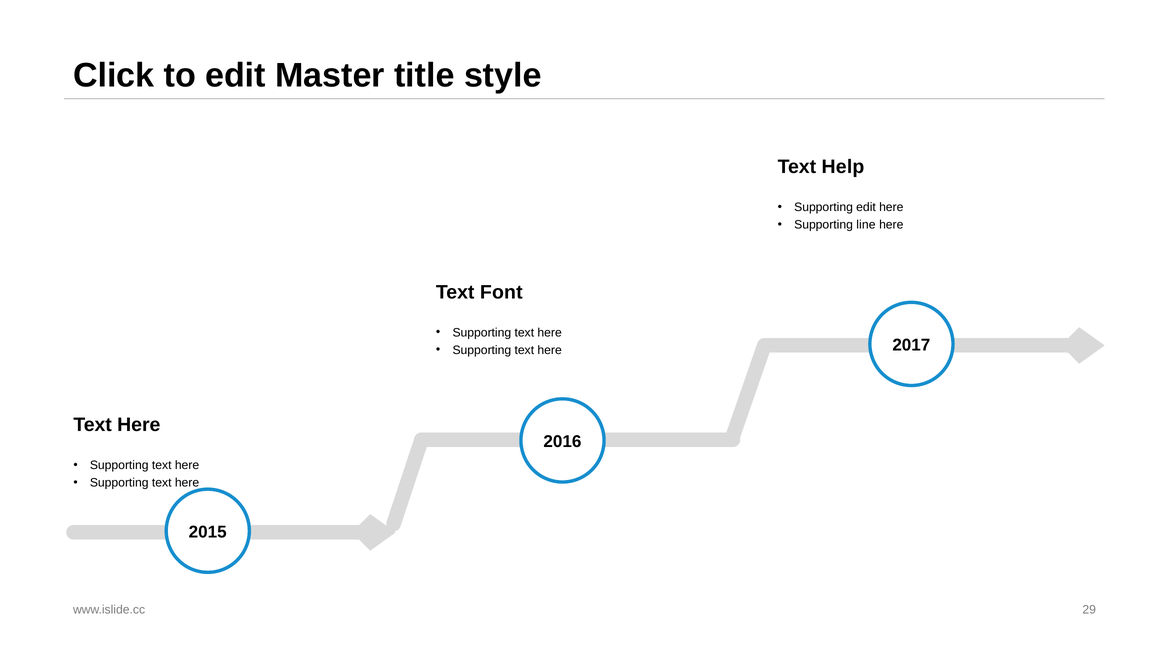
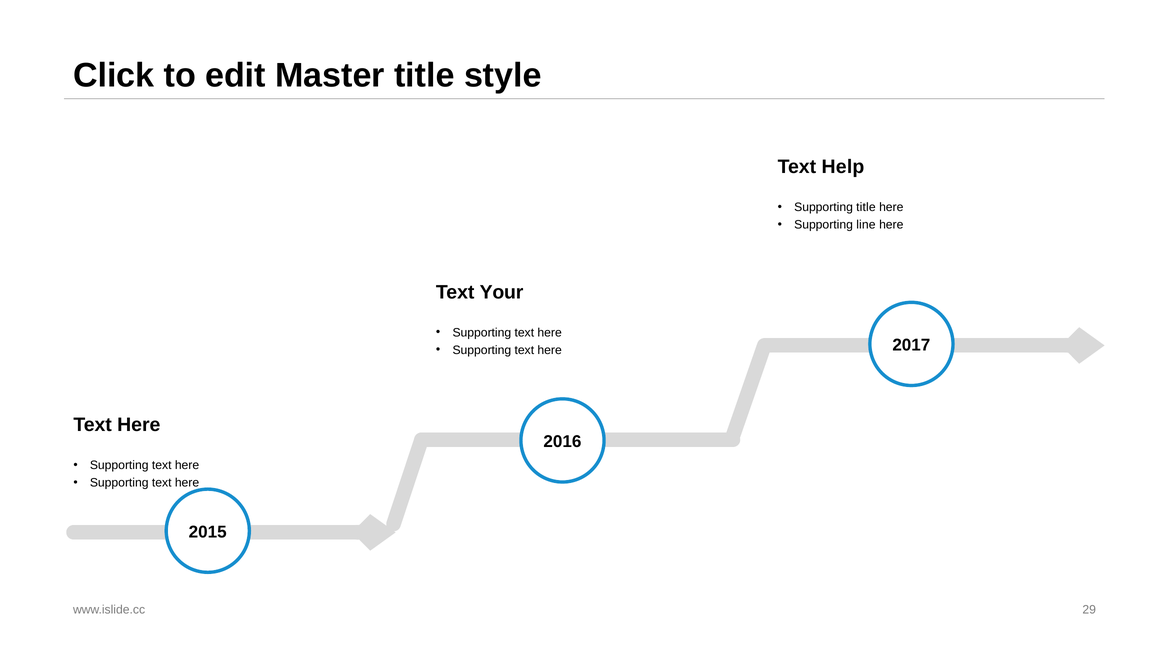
Supporting edit: edit -> title (866, 207)
Font: Font -> Your (501, 292)
